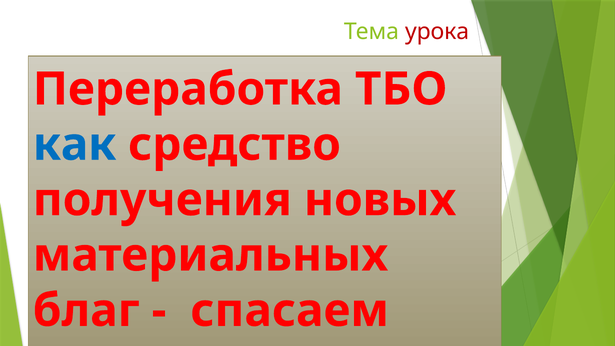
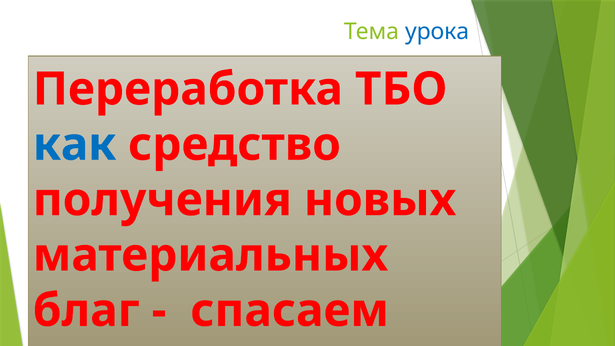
урока colour: red -> blue (437, 32)
